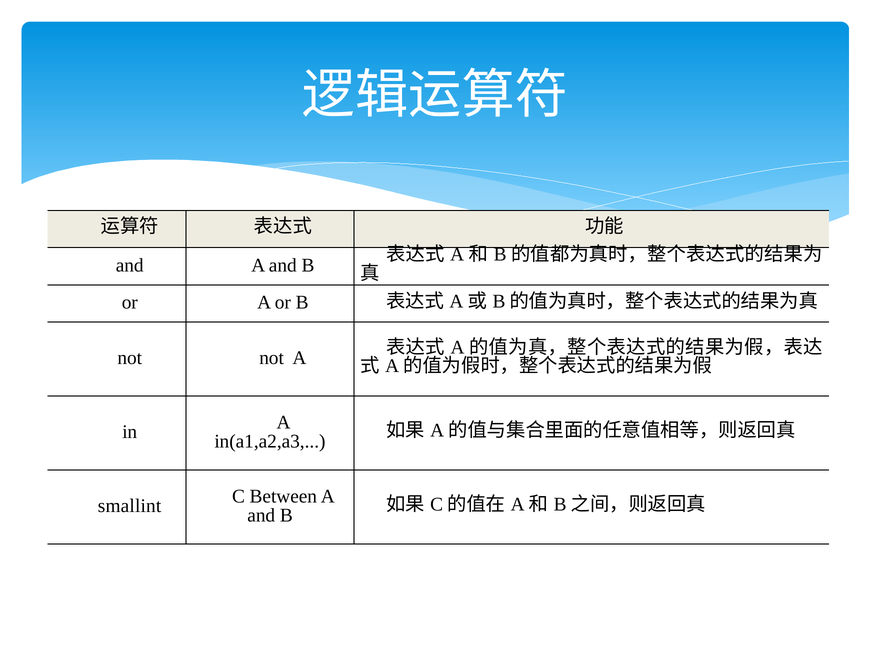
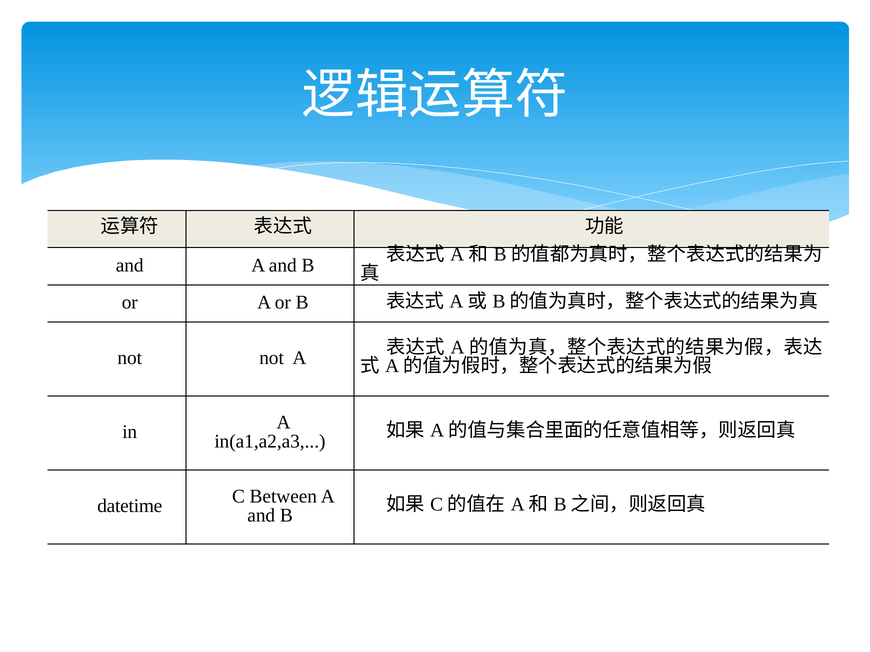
smallint: smallint -> datetime (130, 506)
